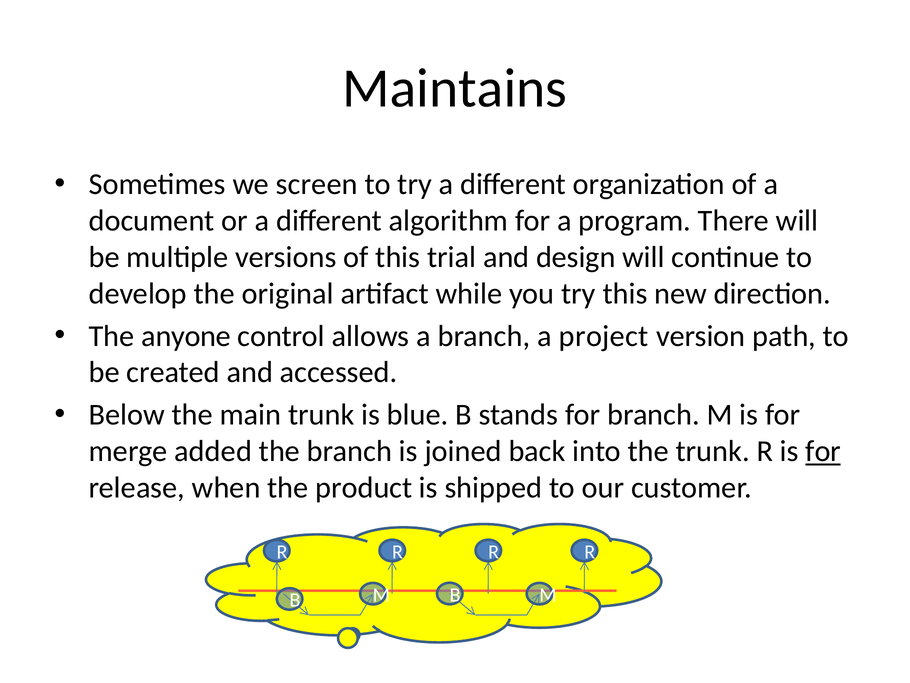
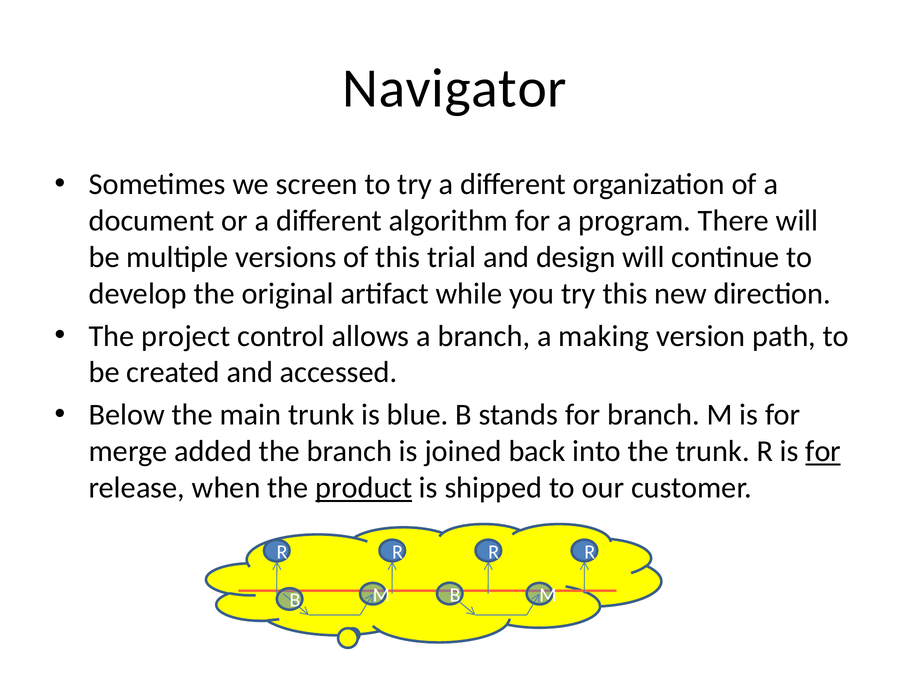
Maintains: Maintains -> Navigator (454, 88)
anyone: anyone -> project (186, 336)
project: project -> making (604, 336)
product underline: none -> present (364, 487)
